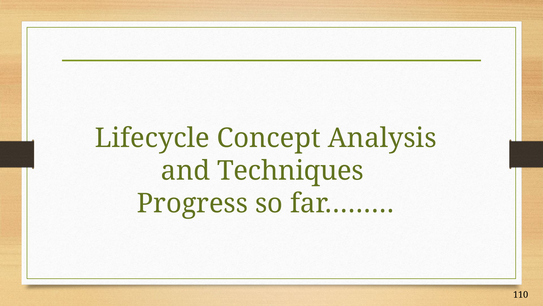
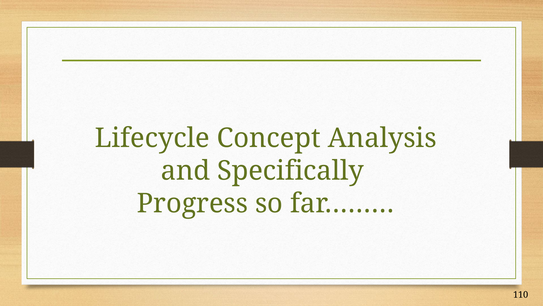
Techniques: Techniques -> Specifically (290, 170)
